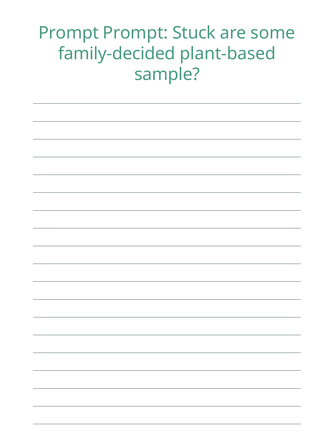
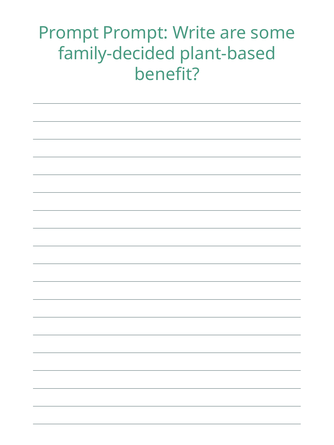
Stuck: Stuck -> Write (194, 33)
sample: sample -> benefit (167, 75)
